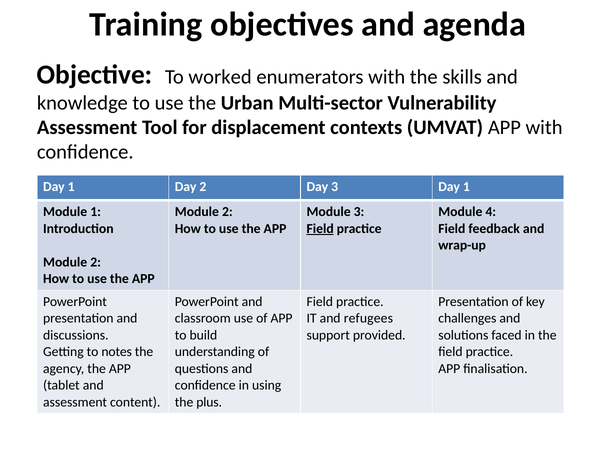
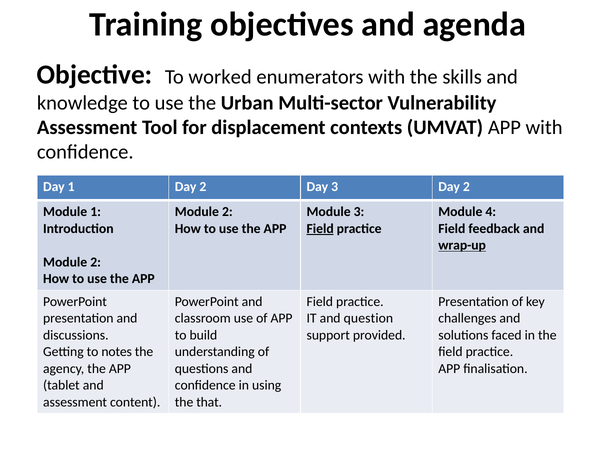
3 Day 1: 1 -> 2 (466, 187)
wrap-up underline: none -> present (462, 245)
refugees: refugees -> question (368, 318)
plus: plus -> that (209, 402)
